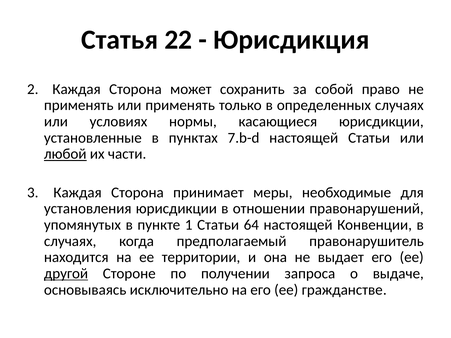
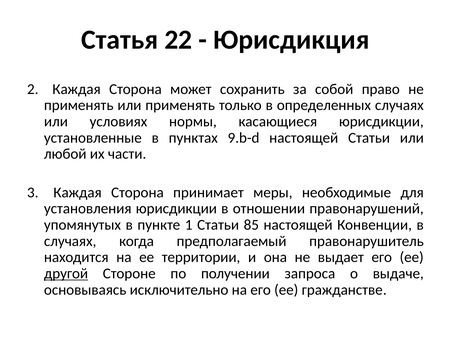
7.b-d: 7.b-d -> 9.b-d (244, 138)
любой underline: present -> none (65, 154)
64: 64 -> 85 (251, 225)
